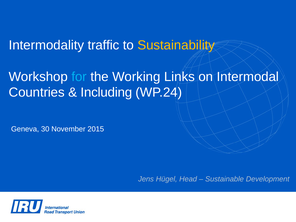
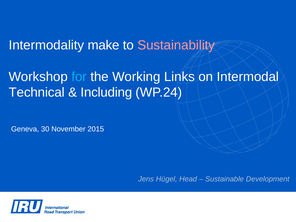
traffic: traffic -> make (104, 45)
Sustainability colour: yellow -> pink (176, 45)
Countries: Countries -> Technical (37, 92)
